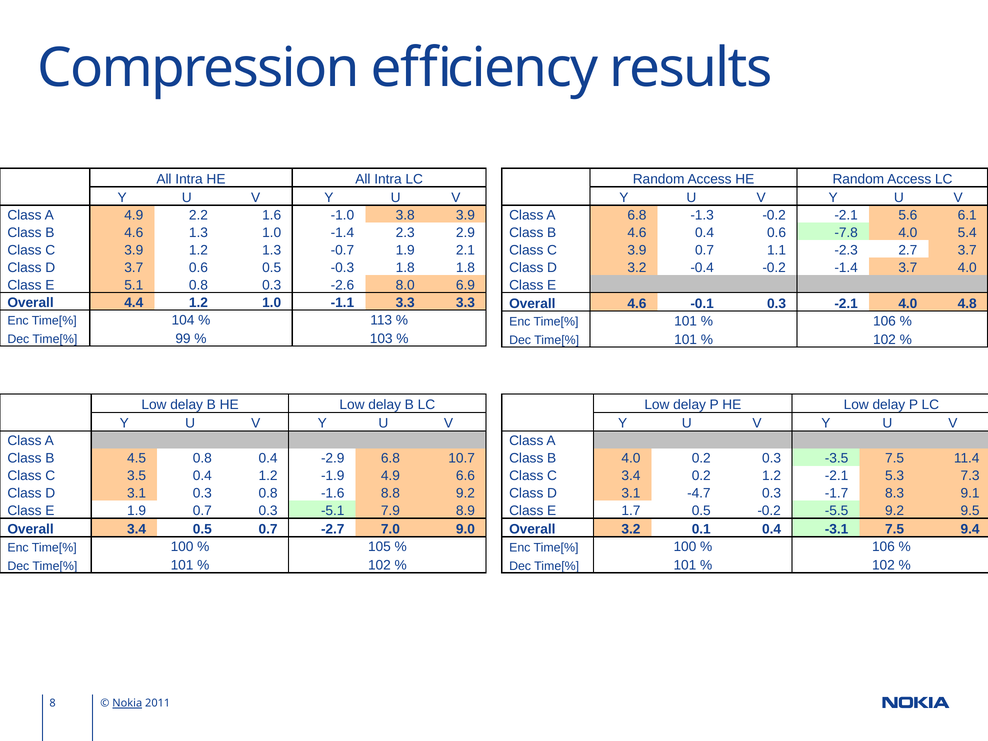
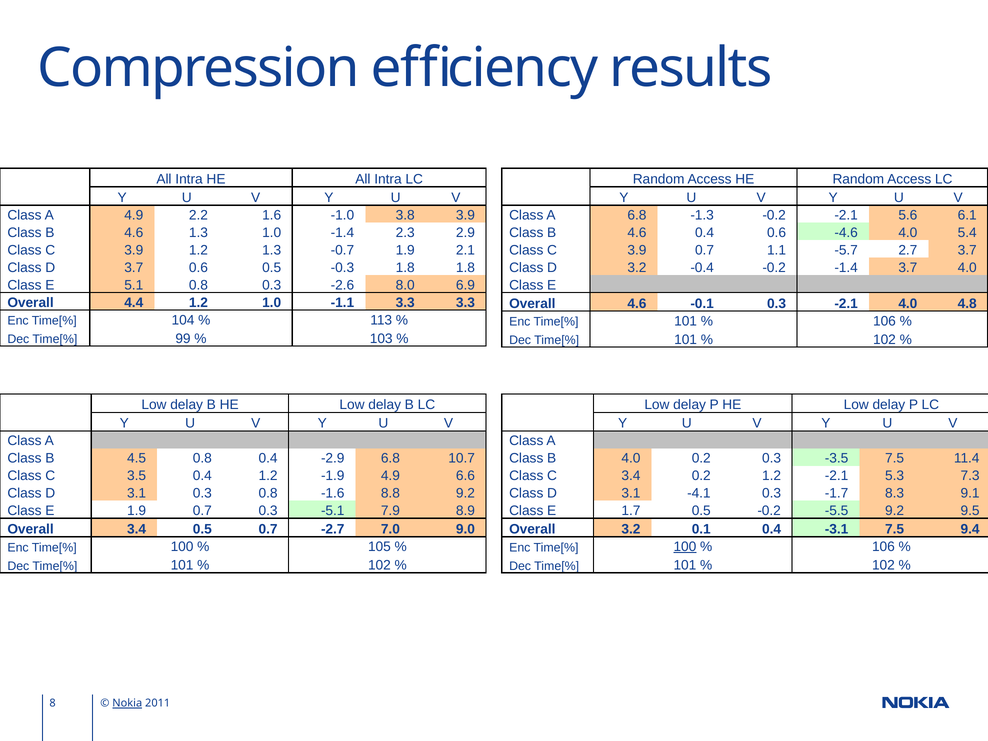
-7.8: -7.8 -> -4.6 (846, 233)
-2.3: -2.3 -> -5.7 (846, 250)
-4.7: -4.7 -> -4.1 (699, 493)
100 underline: none -> present (685, 547)
